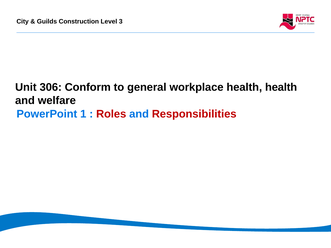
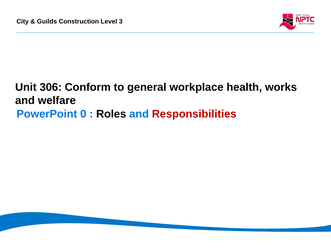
health: health -> works (281, 87)
1: 1 -> 0 (83, 114)
Roles colour: red -> black (111, 114)
